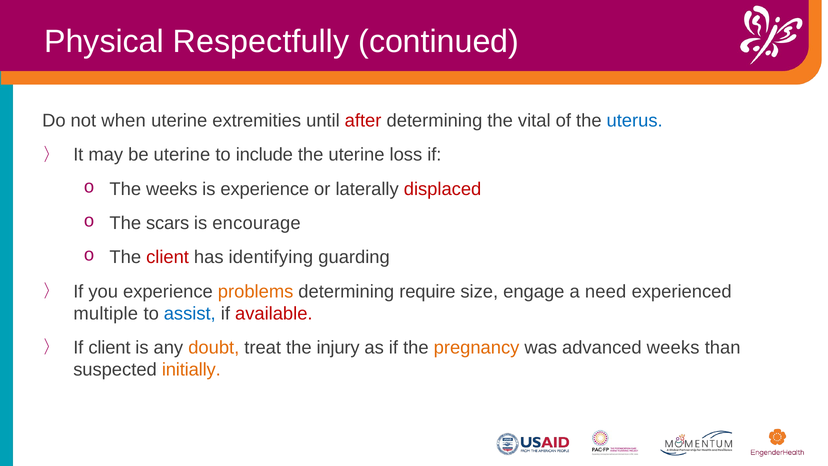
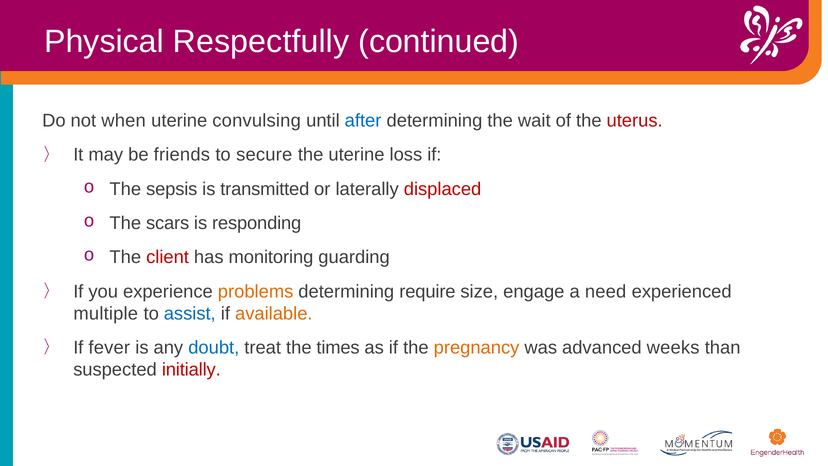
extremities: extremities -> convulsing (257, 121)
after colour: red -> blue (363, 121)
vital: vital -> wait (534, 121)
uterus colour: blue -> red (635, 121)
be uterine: uterine -> friends (182, 155)
include: include -> secure (264, 155)
The weeks: weeks -> sepsis (172, 189)
is experience: experience -> transmitted (265, 189)
encourage: encourage -> responding (257, 223)
identifying: identifying -> monitoring (271, 257)
available colour: red -> orange (274, 313)
If client: client -> fever (109, 348)
doubt colour: orange -> blue (214, 348)
injury: injury -> times (338, 348)
initially colour: orange -> red (191, 370)
